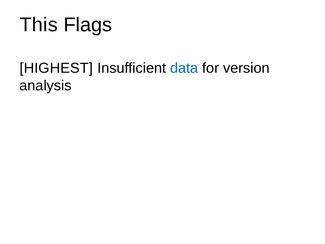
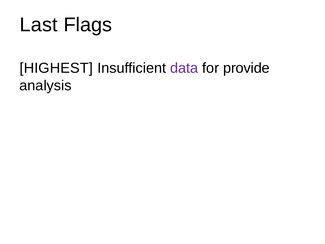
This: This -> Last (39, 25)
data colour: blue -> purple (184, 68)
version: version -> provide (246, 68)
